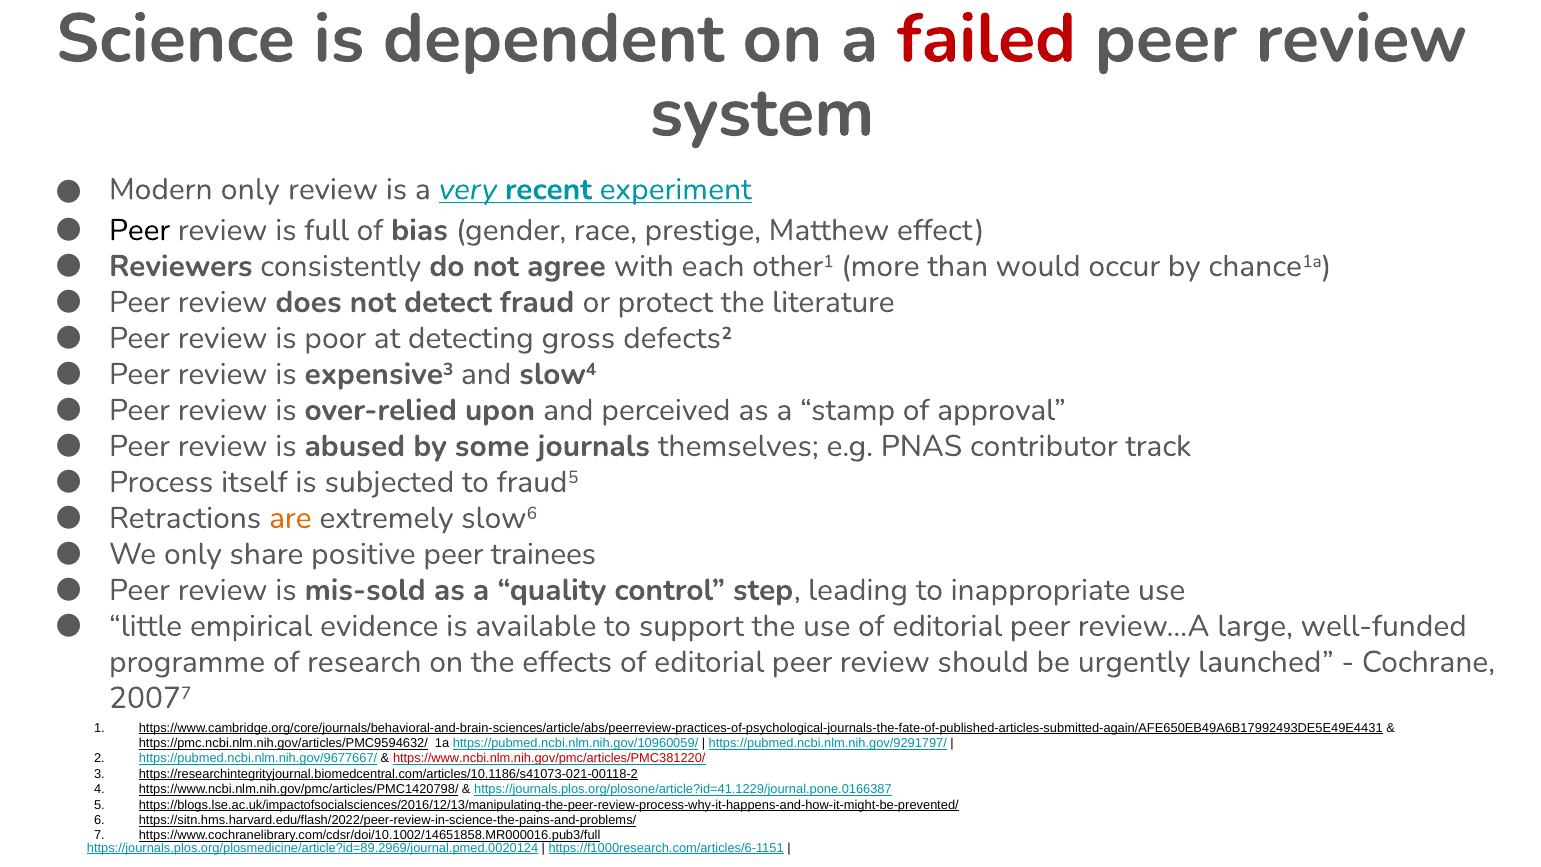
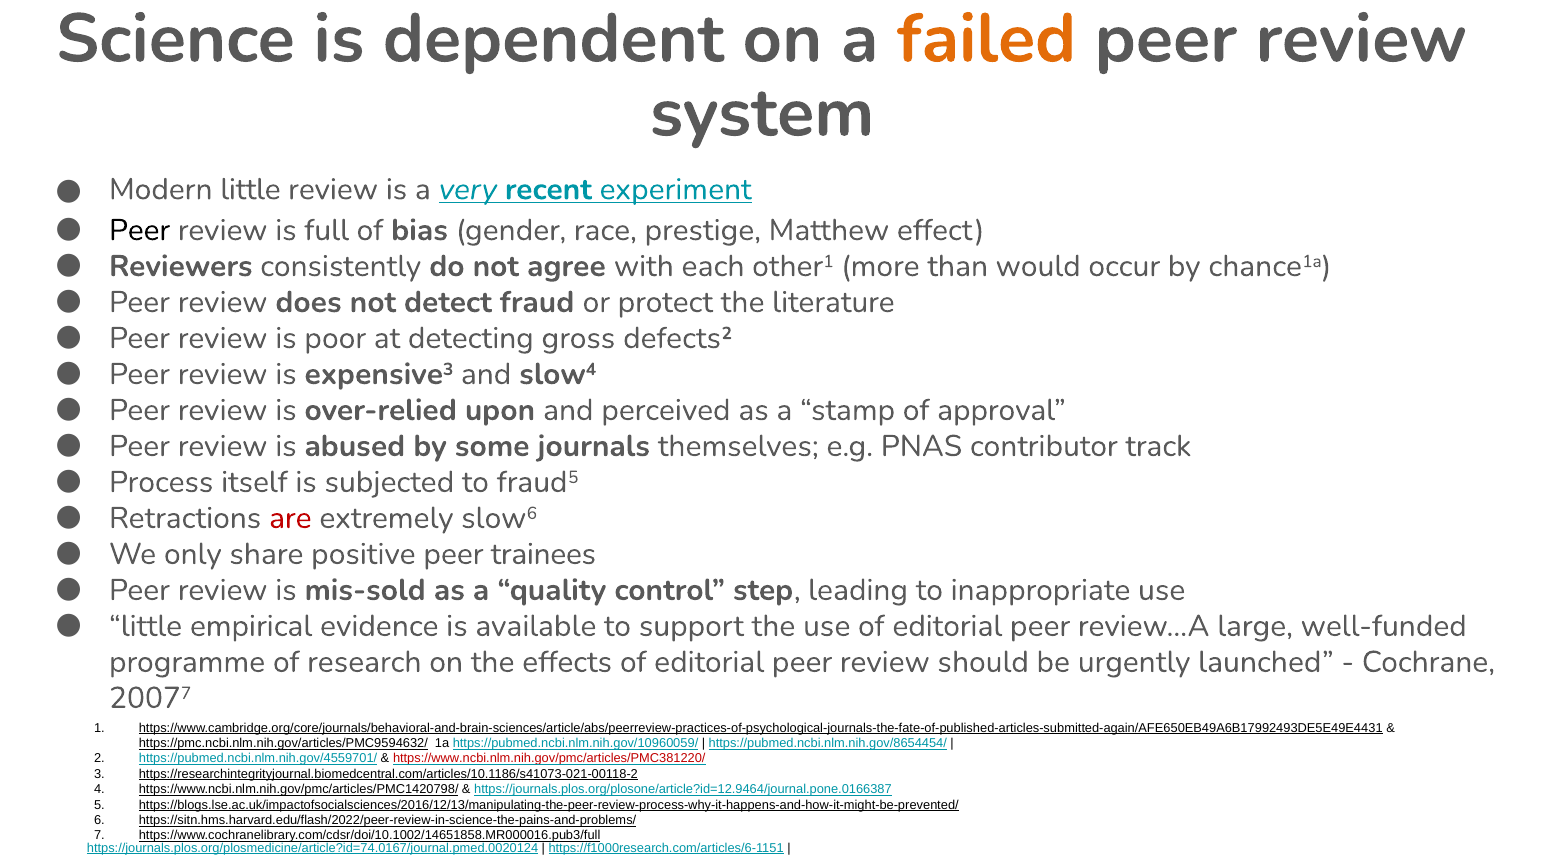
failed colour: red -> orange (987, 39)
Modern only: only -> little (250, 189)
are colour: orange -> red (290, 518)
https://pubmed.ncbi.nlm.nih.gov/9291797/: https://pubmed.ncbi.nlm.nih.gov/9291797/ -> https://pubmed.ncbi.nlm.nih.gov/8654454/ (828, 743)
https://pubmed.ncbi.nlm.nih.gov/9677667/: https://pubmed.ncbi.nlm.nih.gov/9677667/ -> https://pubmed.ncbi.nlm.nih.gov/4559701/ (258, 758)
https://journals.plos.org/plosone/article?id=41.1229/journal.pone.0166387: https://journals.plos.org/plosone/article?id=41.1229/journal.pone.0166387 -> https://journals.plos.org/plosone/article?id=12.9464/journal.pone.0166387 (683, 789)
https://journals.plos.org/plosmedicine/article?id=89.2969/journal.pmed.0020124: https://journals.plos.org/plosmedicine/article?id=89.2969/journal.pmed.0020124 -> https://journals.plos.org/plosmedicine/article?id=74.0167/journal.pmed.0020124 (313, 848)
